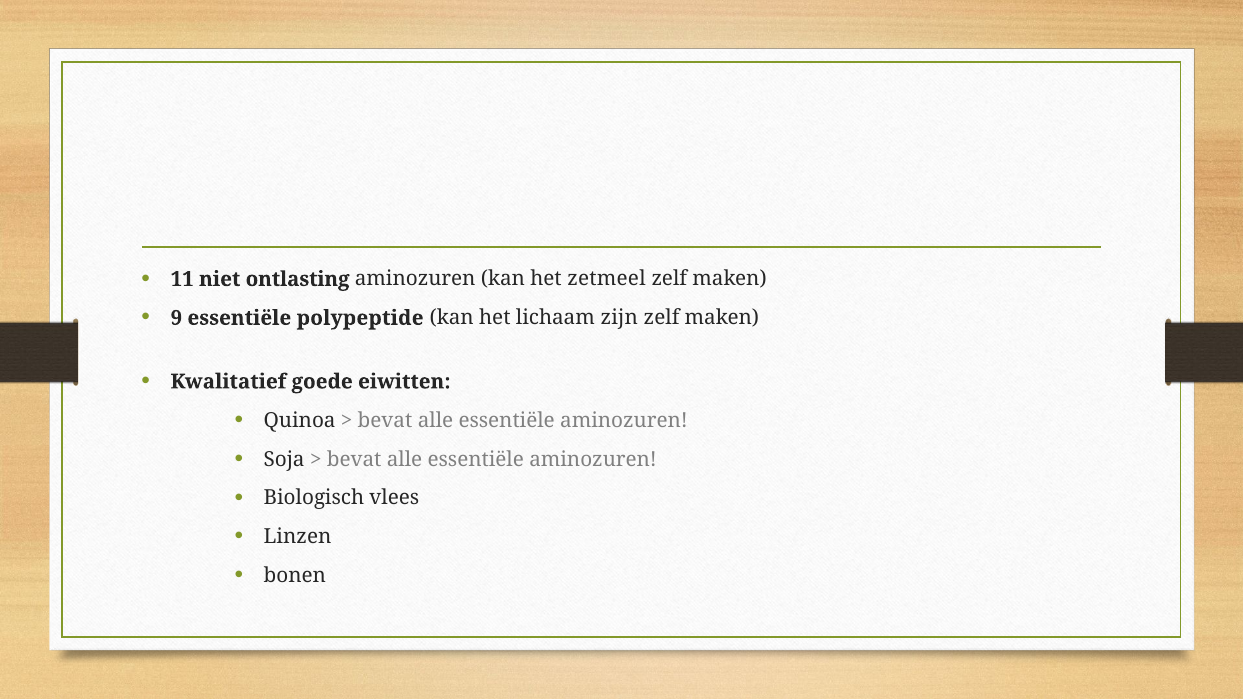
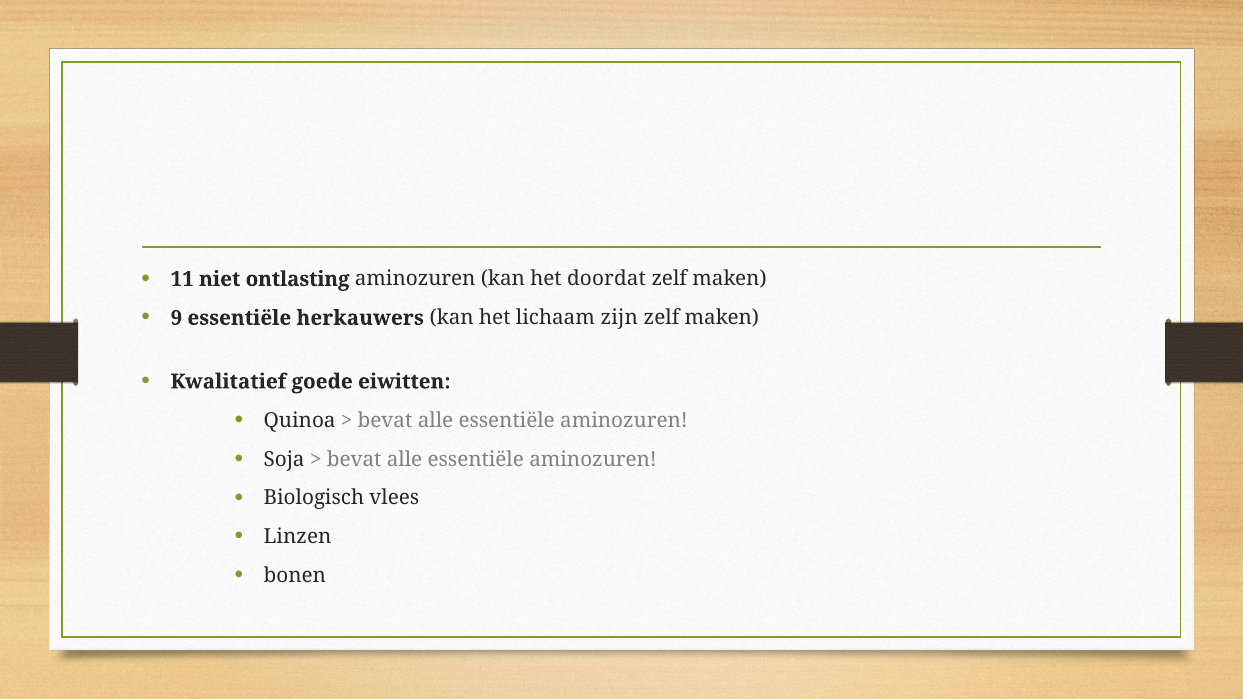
zetmeel: zetmeel -> doordat (607, 279)
polypeptide: polypeptide -> herkauwers (360, 318)
